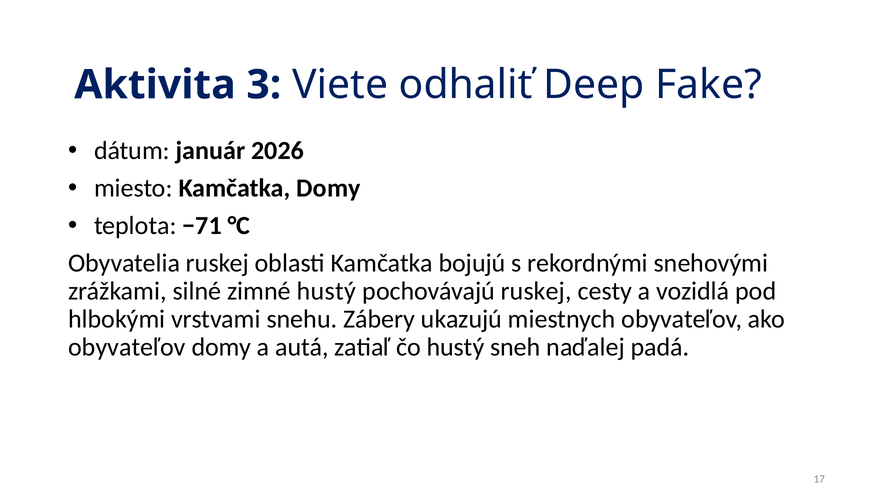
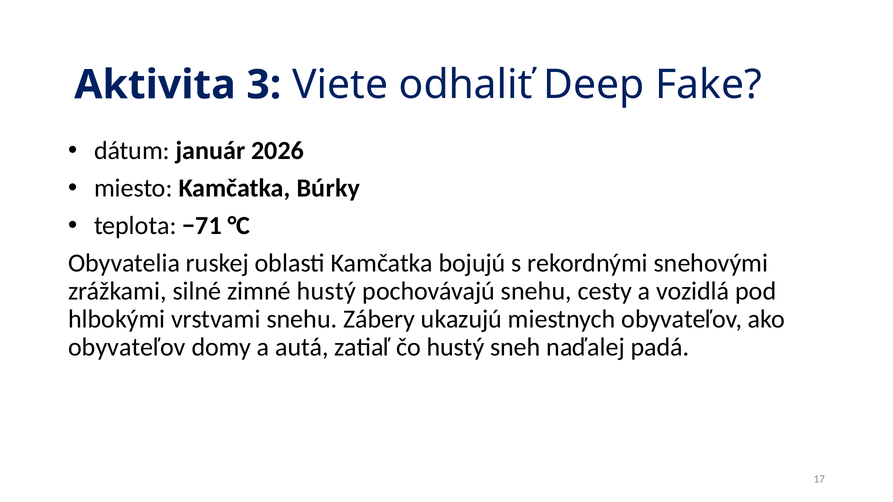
Kamčatka Domy: Domy -> Búrky (328, 188)
pochovávajú ruskej: ruskej -> snehu (536, 291)
